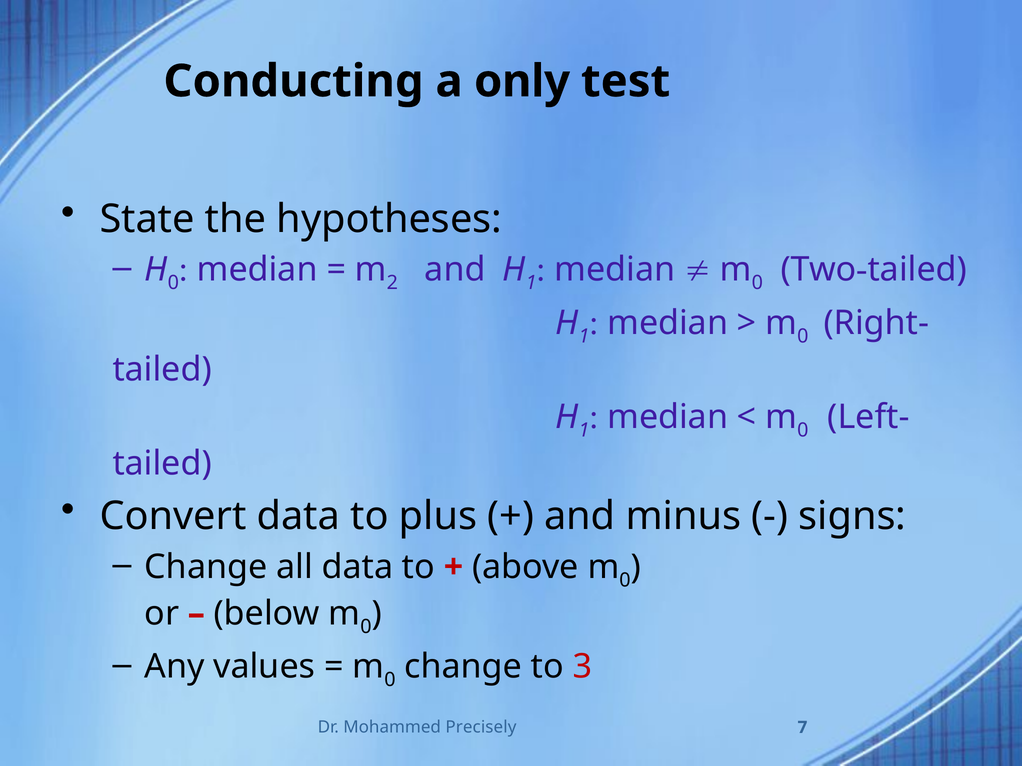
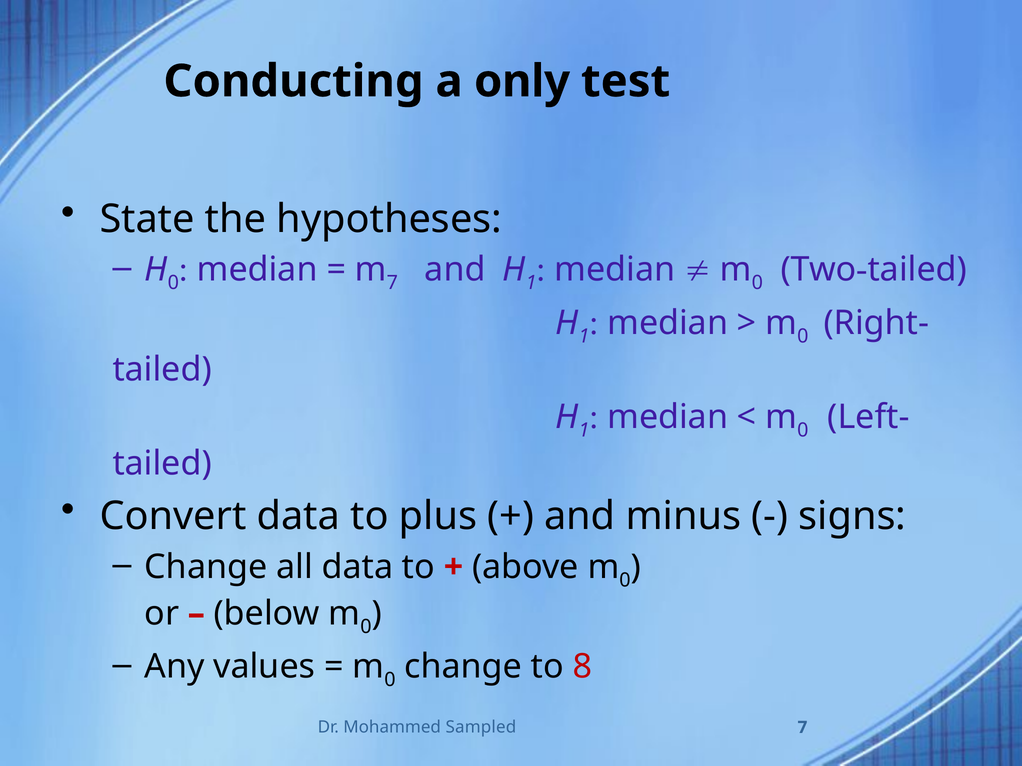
2: 2 -> 7 (392, 283)
3: 3 -> 8 (582, 667)
Precisely: Precisely -> Sampled (481, 728)
